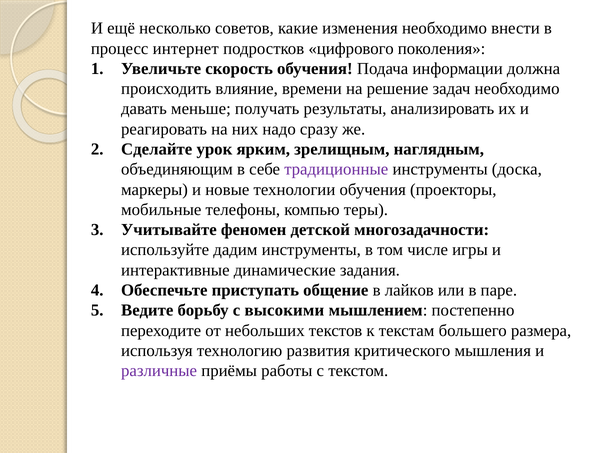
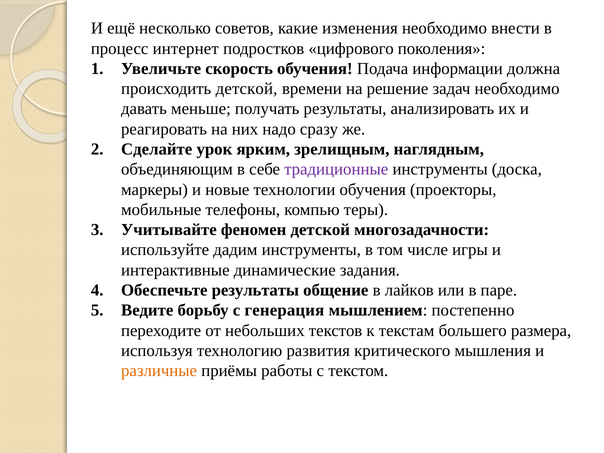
происходить влияние: влияние -> детской (247, 89)
Обеспечьте приступать: приступать -> результаты (255, 290)
высокими: высокими -> генерация (284, 310)
различные colour: purple -> orange (159, 371)
